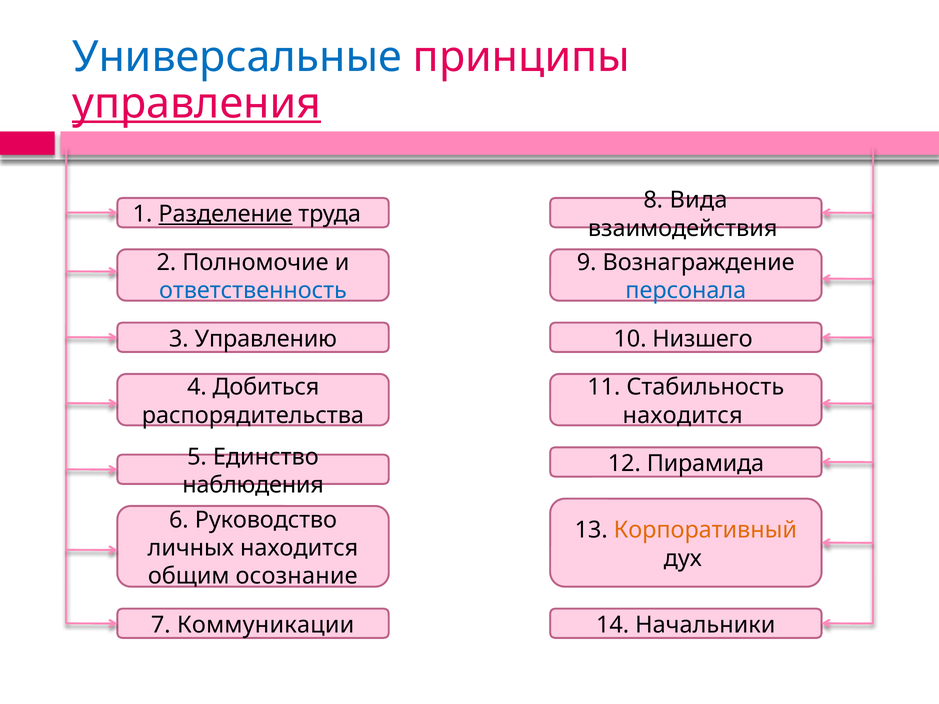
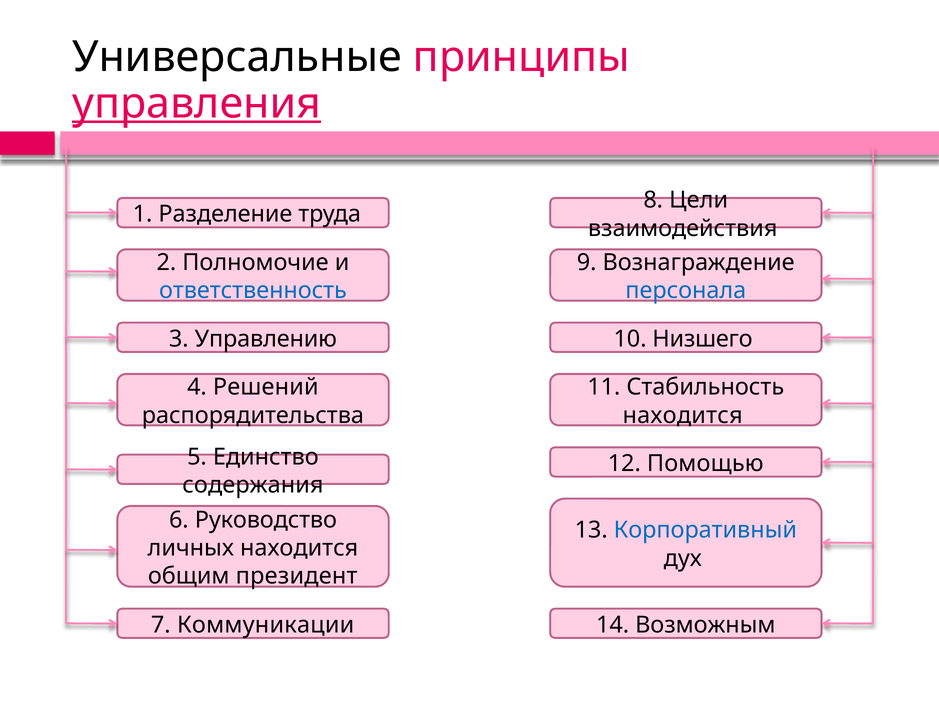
Универсальные colour: blue -> black (237, 57)
Вида: Вида -> Цели (699, 200)
Разделение underline: present -> none (225, 214)
Добиться: Добиться -> Решений (266, 387)
Пирамида: Пирамида -> Помощью (705, 464)
наблюдения: наблюдения -> содержания (253, 485)
Корпоративный colour: orange -> blue (705, 530)
осознание: осознание -> президент (297, 576)
Начальники: Начальники -> Возможным (705, 625)
